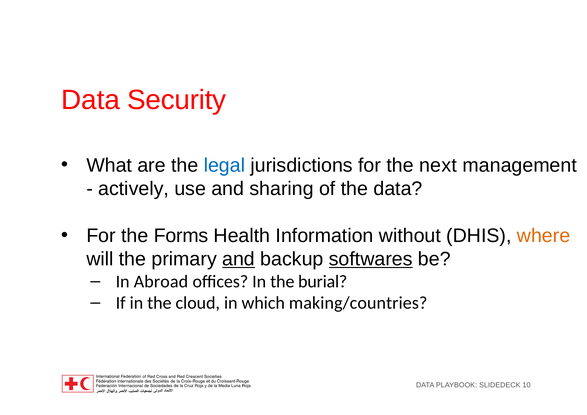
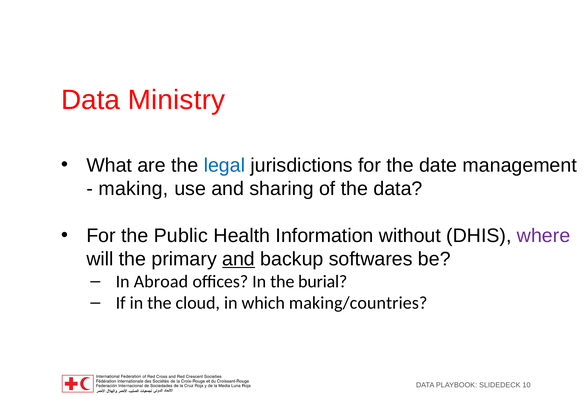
Security: Security -> Ministry (176, 100)
next: next -> date (438, 165)
actively: actively -> making (133, 189)
Forms: Forms -> Public (181, 236)
where colour: orange -> purple (544, 236)
softwares underline: present -> none (371, 259)
